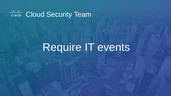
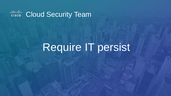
events: events -> persist (114, 47)
